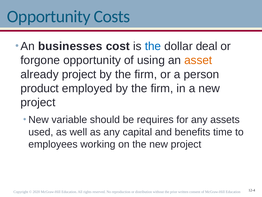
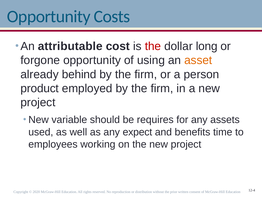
businesses: businesses -> attributable (70, 46)
the colour: blue -> red (153, 46)
deal: deal -> long (207, 46)
already project: project -> behind (79, 74)
capital: capital -> expect (137, 132)
